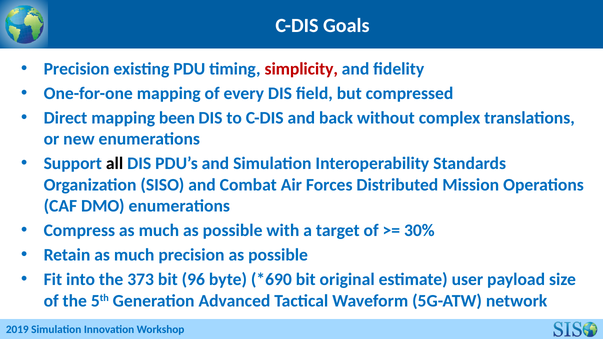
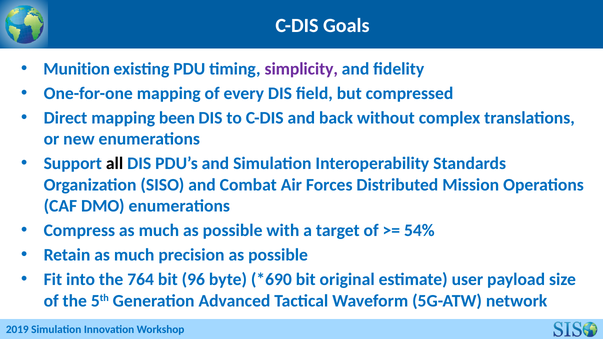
Precision: Precision -> Munition (77, 69)
simplicity colour: red -> purple (301, 69)
30%: 30% -> 54% (419, 231)
373: 373 -> 764 (141, 280)
